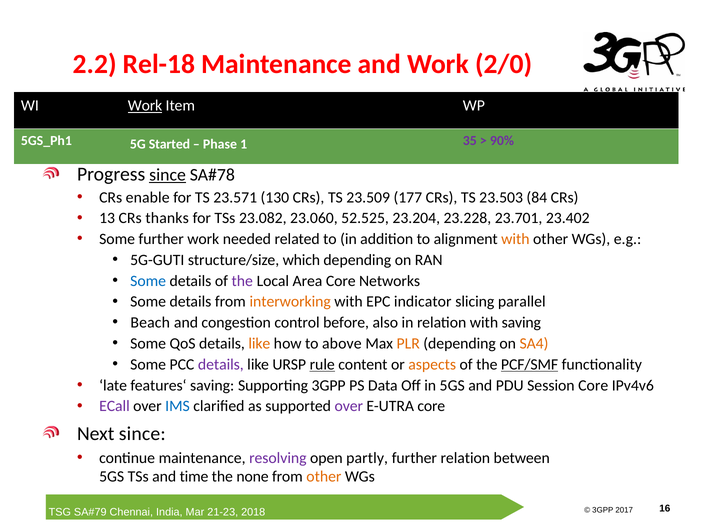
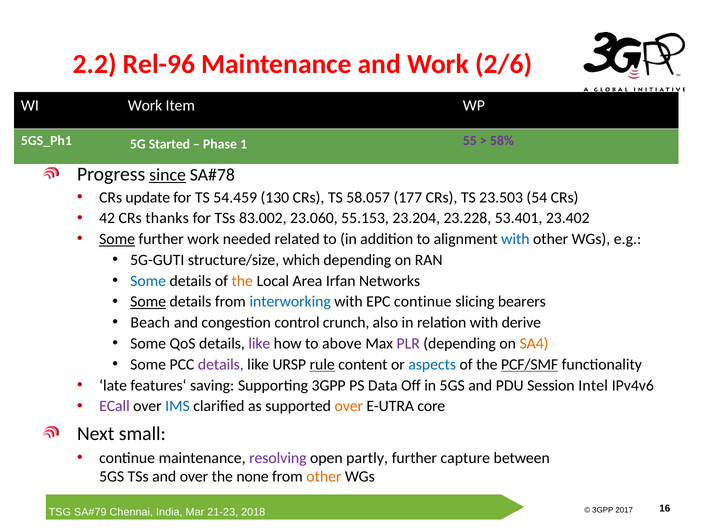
Rel-18: Rel-18 -> Rel-96 (159, 64)
2/0: 2/0 -> 2/6 (504, 64)
Work underline: present -> none (145, 106)
35: 35 -> 55 (470, 141)
90%: 90% -> 58% (502, 141)
enable: enable -> update (148, 197)
23.571: 23.571 -> 54.459 (235, 197)
23.509: 23.509 -> 58.057 (368, 197)
84: 84 -> 54 (537, 197)
13: 13 -> 42 (107, 218)
23.082: 23.082 -> 83.002 (263, 218)
52.525: 52.525 -> 55.153 (365, 218)
23.701: 23.701 -> 53.401 (519, 218)
Some underline: none -> present (117, 239)
with colour: orange -> blue (515, 239)
the colour: purple -> orange (242, 281)
Area Core: Core -> Irfan (341, 281)
Some underline: none -> present (148, 302)
interworking colour: orange -> blue (290, 302)
EPC indicator: indicator -> continue (423, 302)
parallel: parallel -> bearers (522, 302)
before: before -> crunch (346, 323)
with saving: saving -> derive (521, 323)
like colour: orange -> purple (259, 343)
PLR colour: orange -> purple (408, 343)
aspects colour: orange -> blue (432, 364)
Session Core: Core -> Intel (593, 385)
over colour: purple -> orange (349, 406)
Next since: since -> small (142, 434)
further relation: relation -> capture (465, 458)
and time: time -> over (194, 477)
